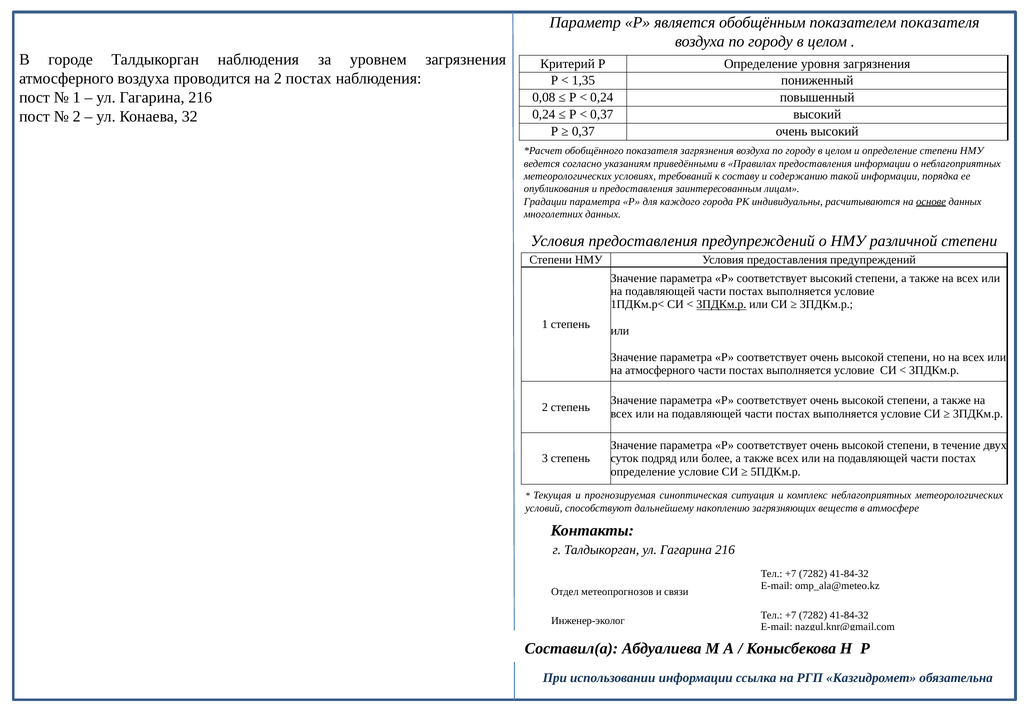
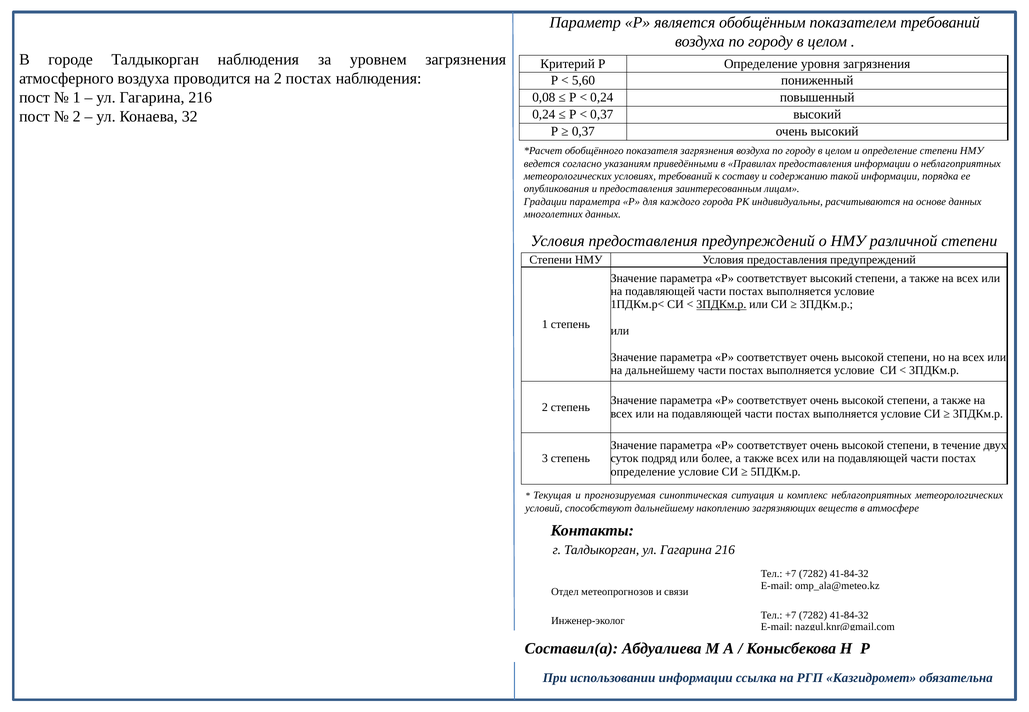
показателем показателя: показателя -> требований (940, 23)
1,35: 1,35 -> 5,60 (584, 81)
основе underline: present -> none (931, 202)
на атмосферного: атмосферного -> дальнейшему (660, 371)
